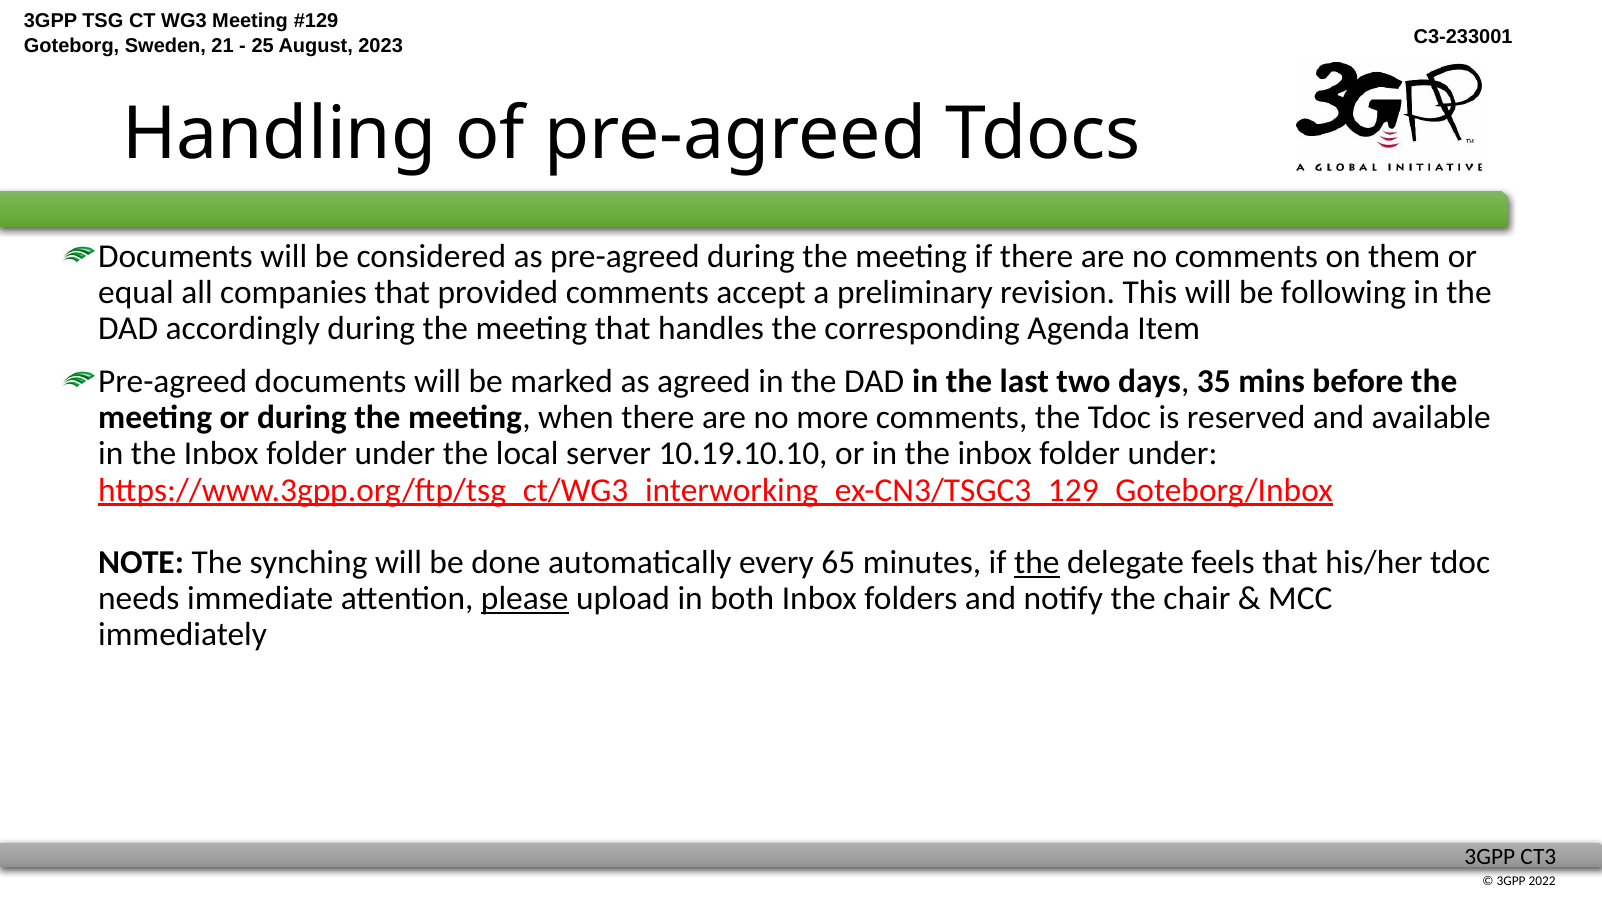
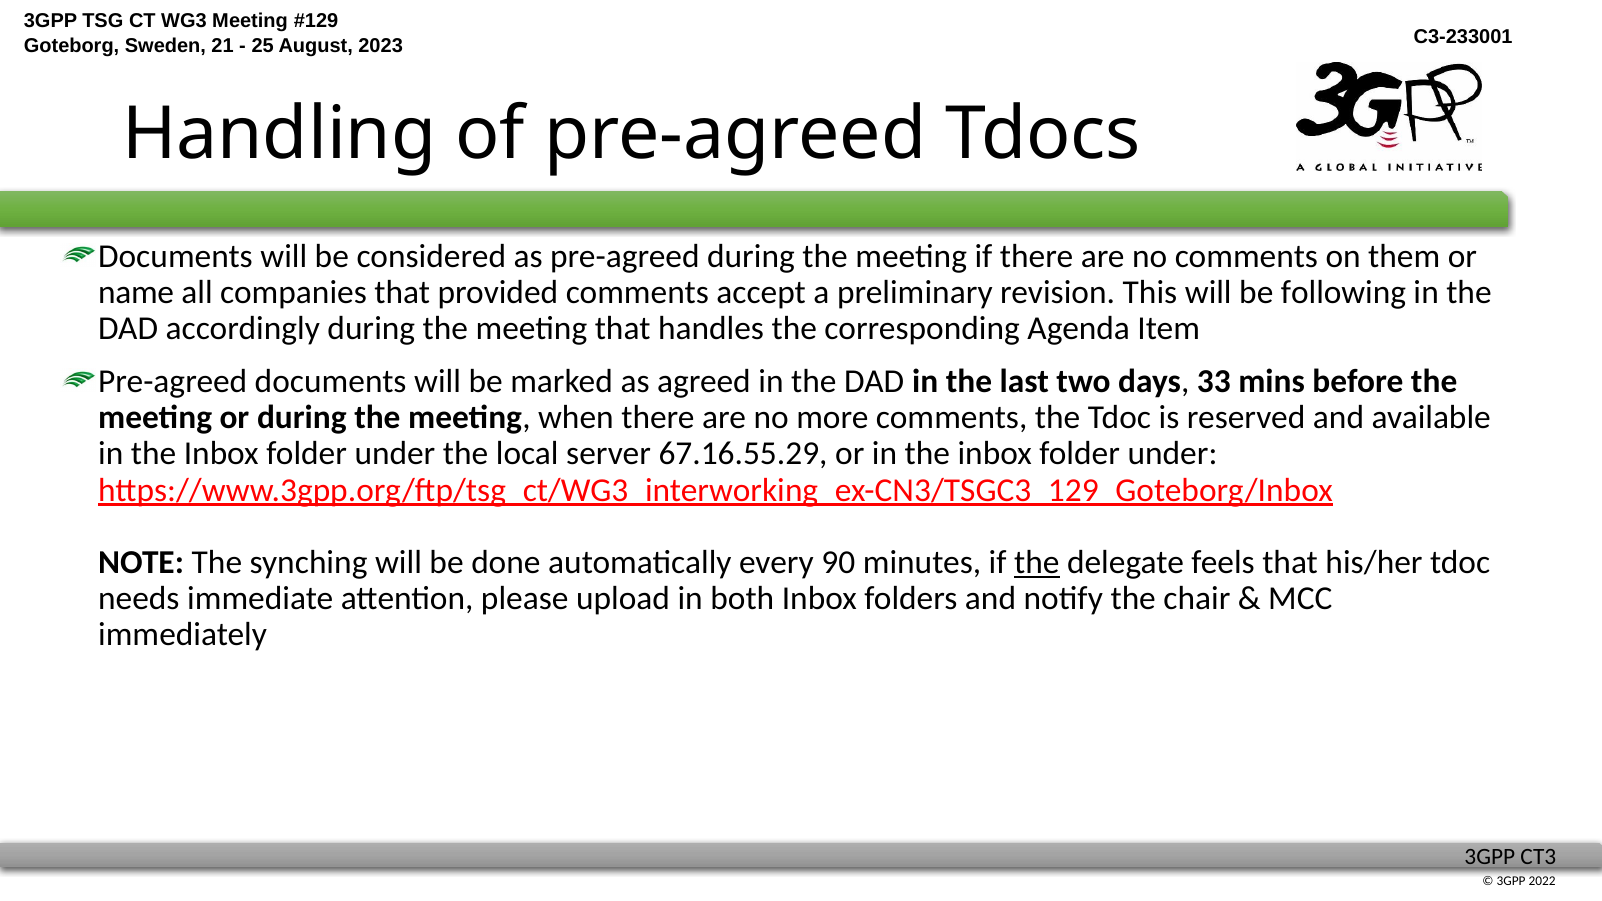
equal: equal -> name (136, 293)
35: 35 -> 33 (1214, 382)
10.19.10.10: 10.19.10.10 -> 67.16.55.29 (743, 454)
65: 65 -> 90 (838, 563)
please underline: present -> none (525, 599)
